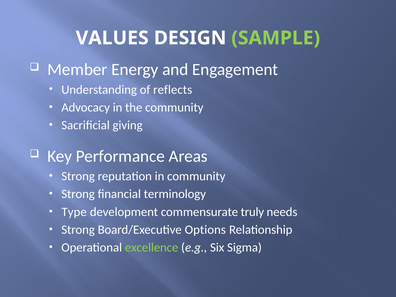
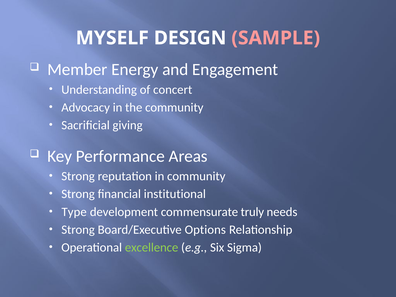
VALUES: VALUES -> MYSELF (112, 38)
SAMPLE colour: light green -> pink (276, 38)
reflects: reflects -> concert (173, 90)
terminology: terminology -> institutional (175, 194)
